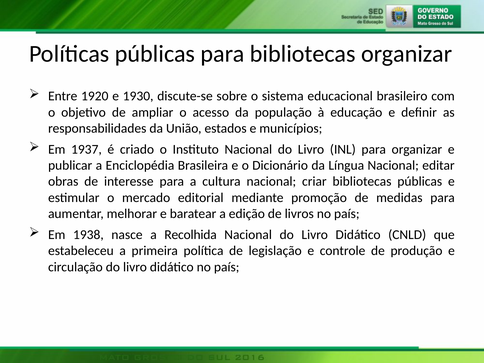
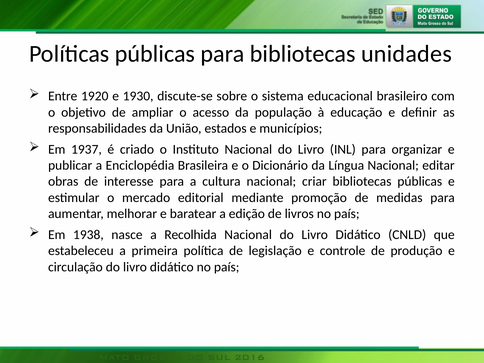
bibliotecas organizar: organizar -> unidades (406, 54)
